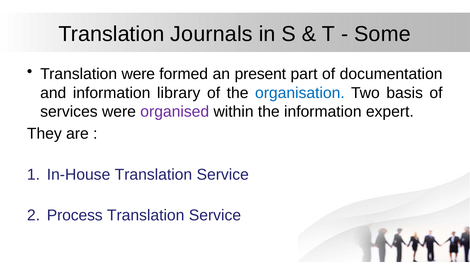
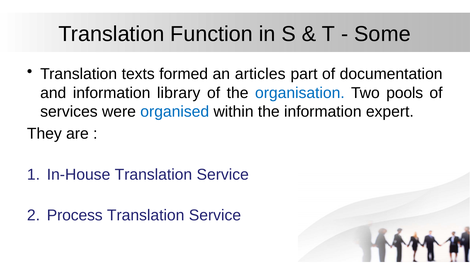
Journals: Journals -> Function (212, 34)
Translation were: were -> texts (138, 74)
present: present -> articles (260, 74)
basis: basis -> pools (405, 93)
organised colour: purple -> blue (175, 112)
